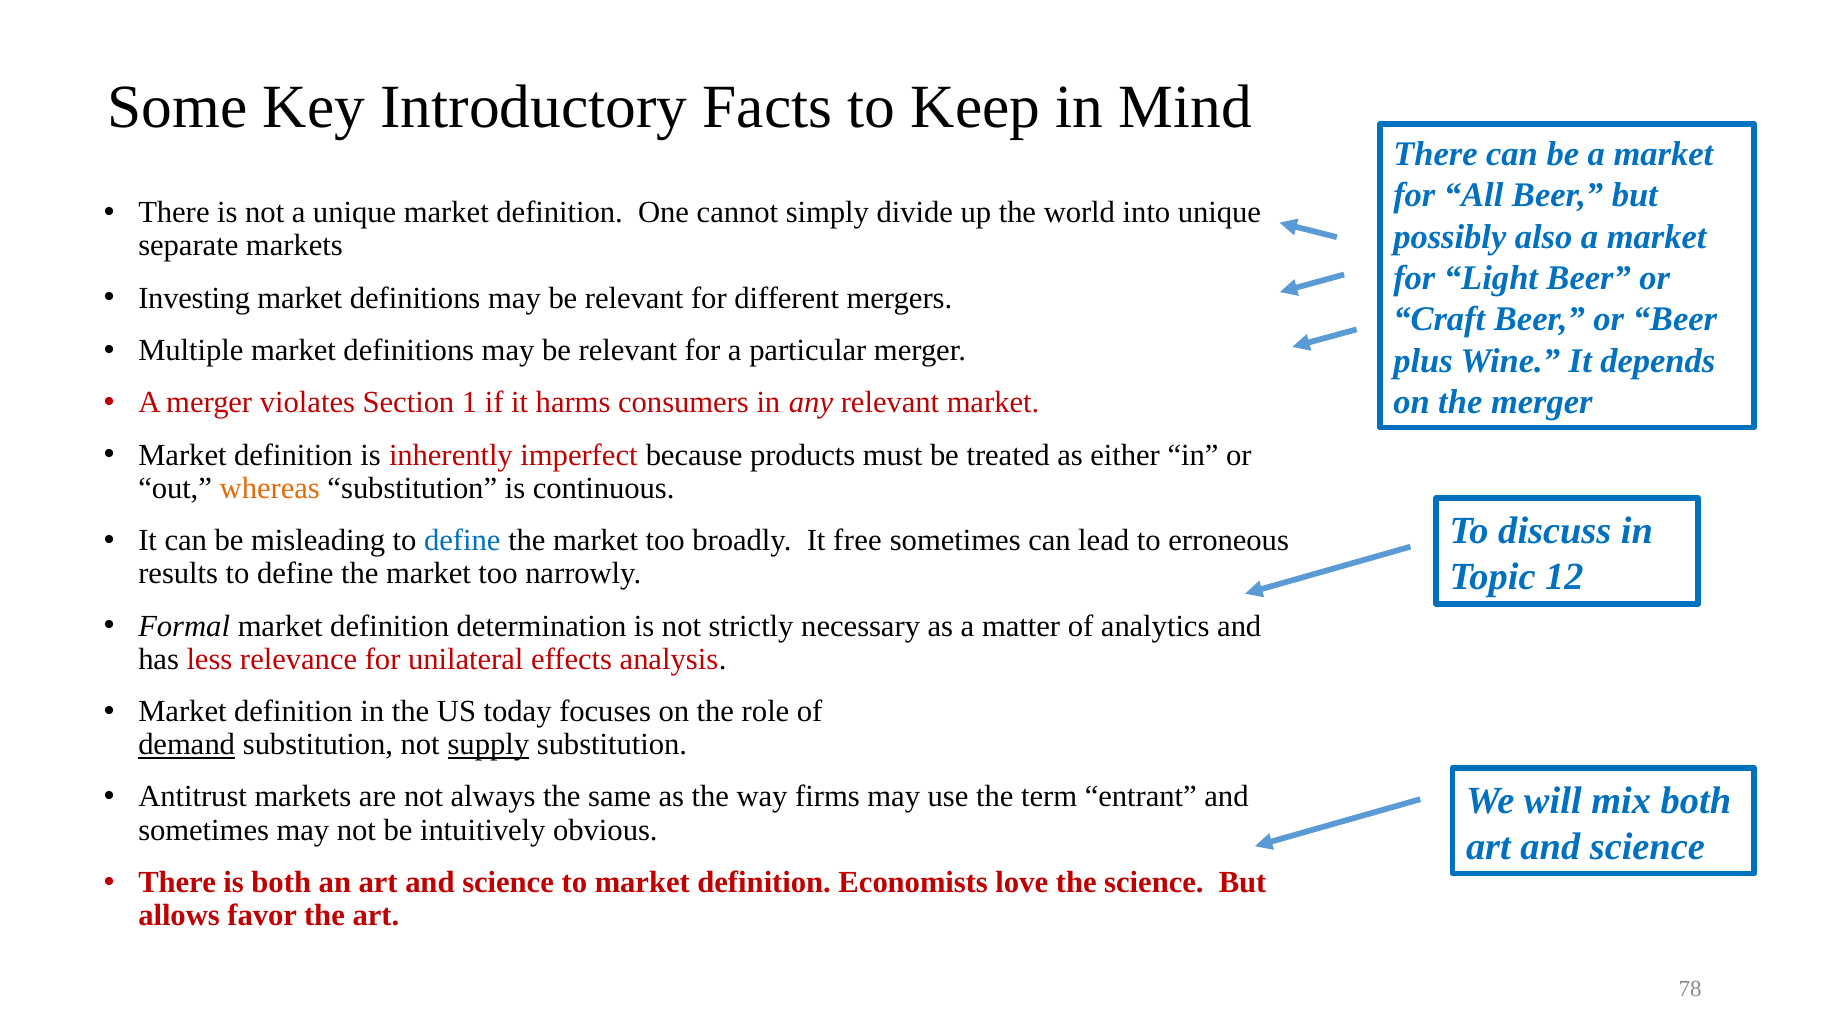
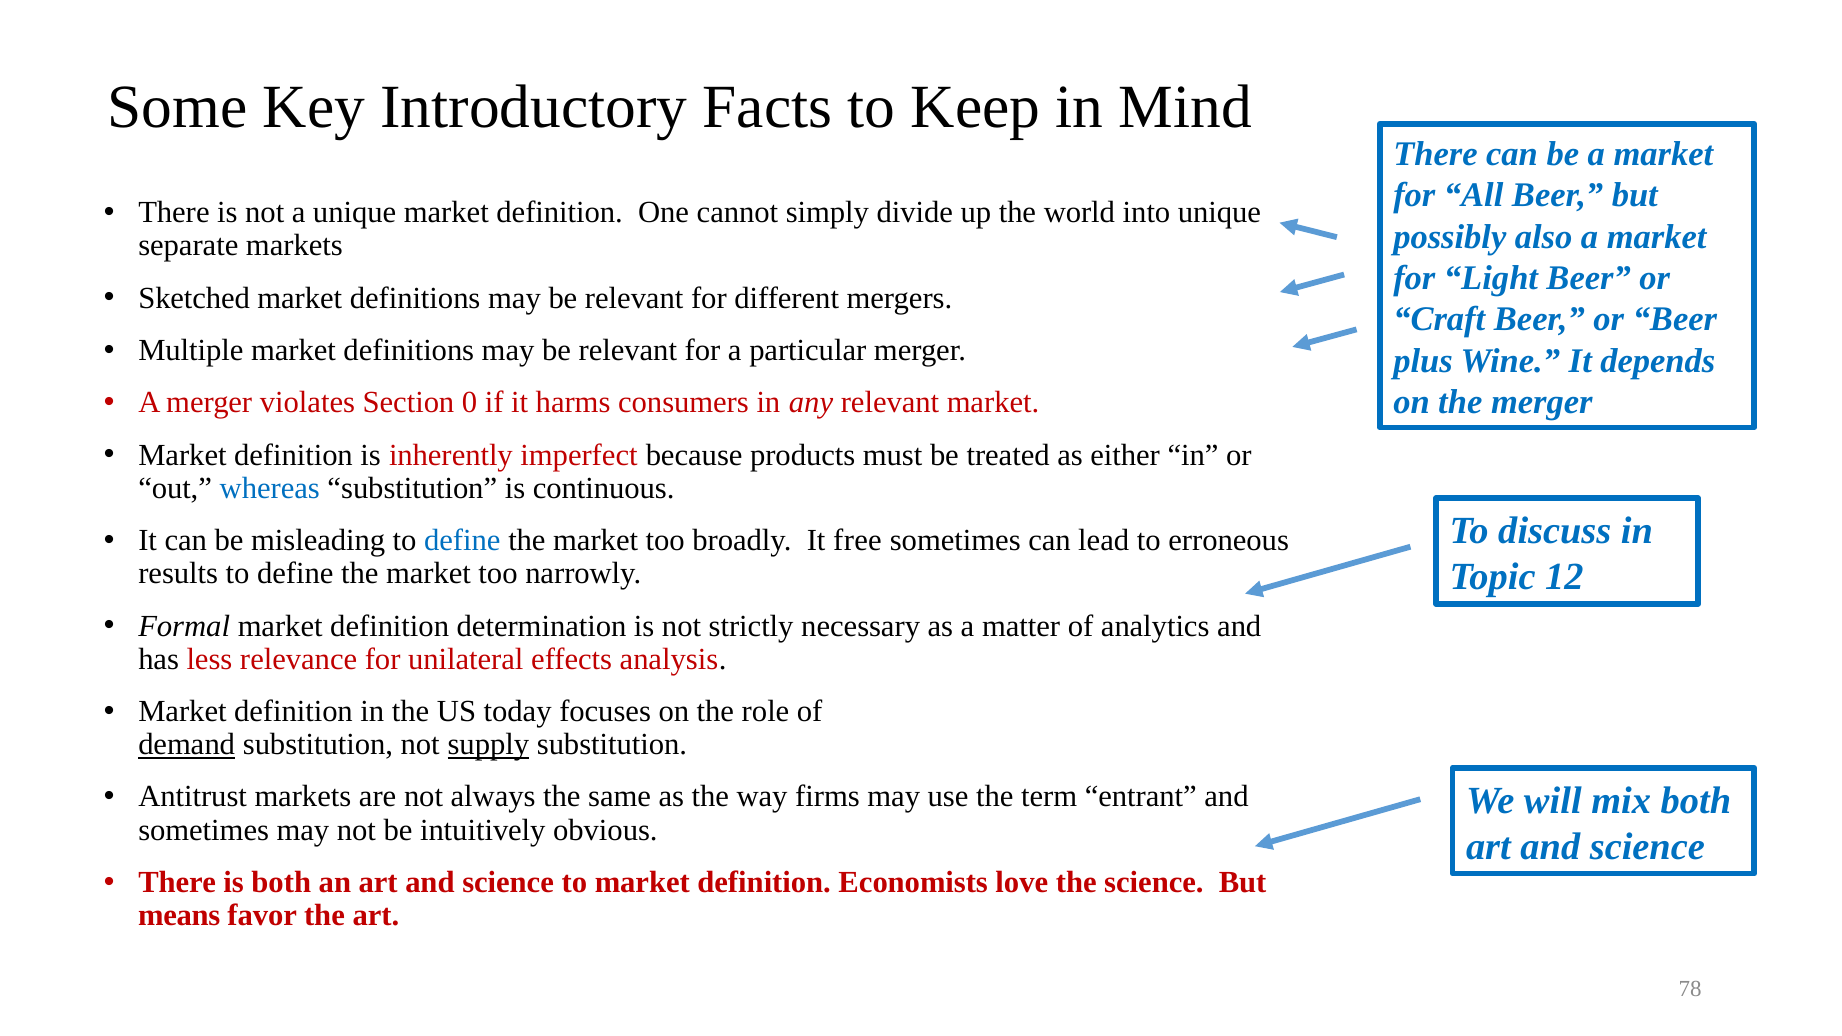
Investing: Investing -> Sketched (194, 298)
1: 1 -> 0 (470, 403)
whereas colour: orange -> blue (270, 488)
allows: allows -> means (179, 915)
